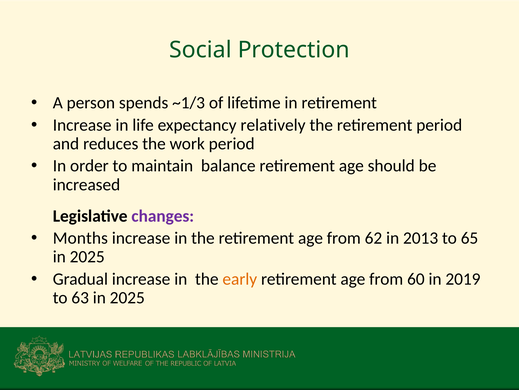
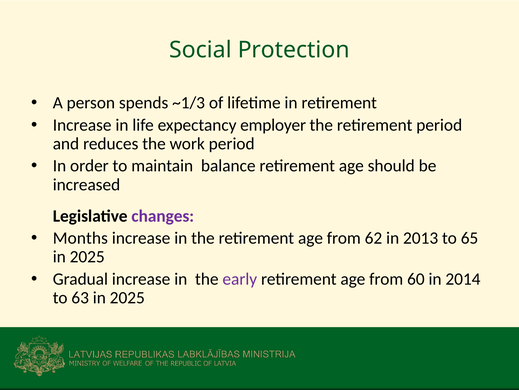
relatively: relatively -> employer (273, 125)
early colour: orange -> purple (240, 279)
2019: 2019 -> 2014 (463, 279)
